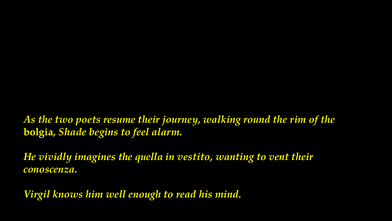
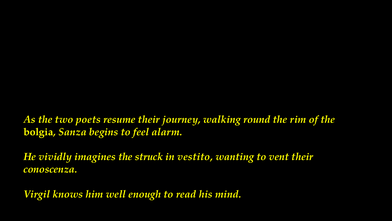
Shade: Shade -> Sanza (73, 132)
quella: quella -> struck (149, 156)
